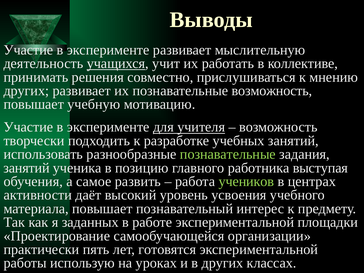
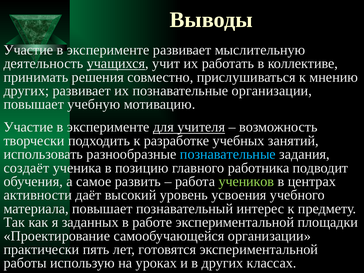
познавательные возможность: возможность -> организации (272, 91)
познавательные colour: light green -> light blue (228, 154)
занятий: занятий -> создаёт (26, 168)
выступая: выступая -> подводит (320, 168)
